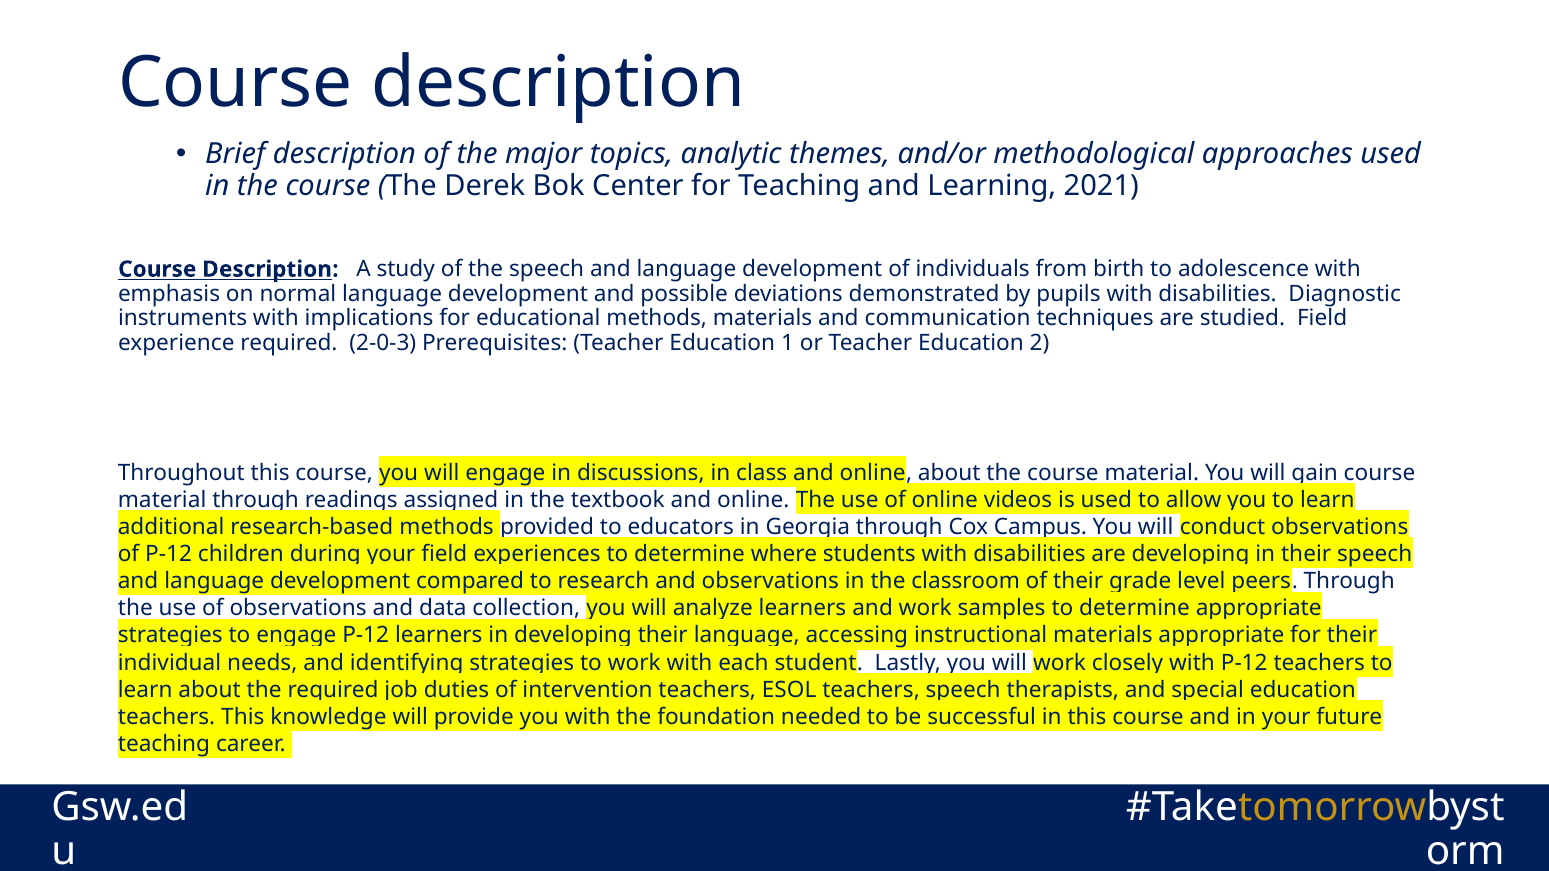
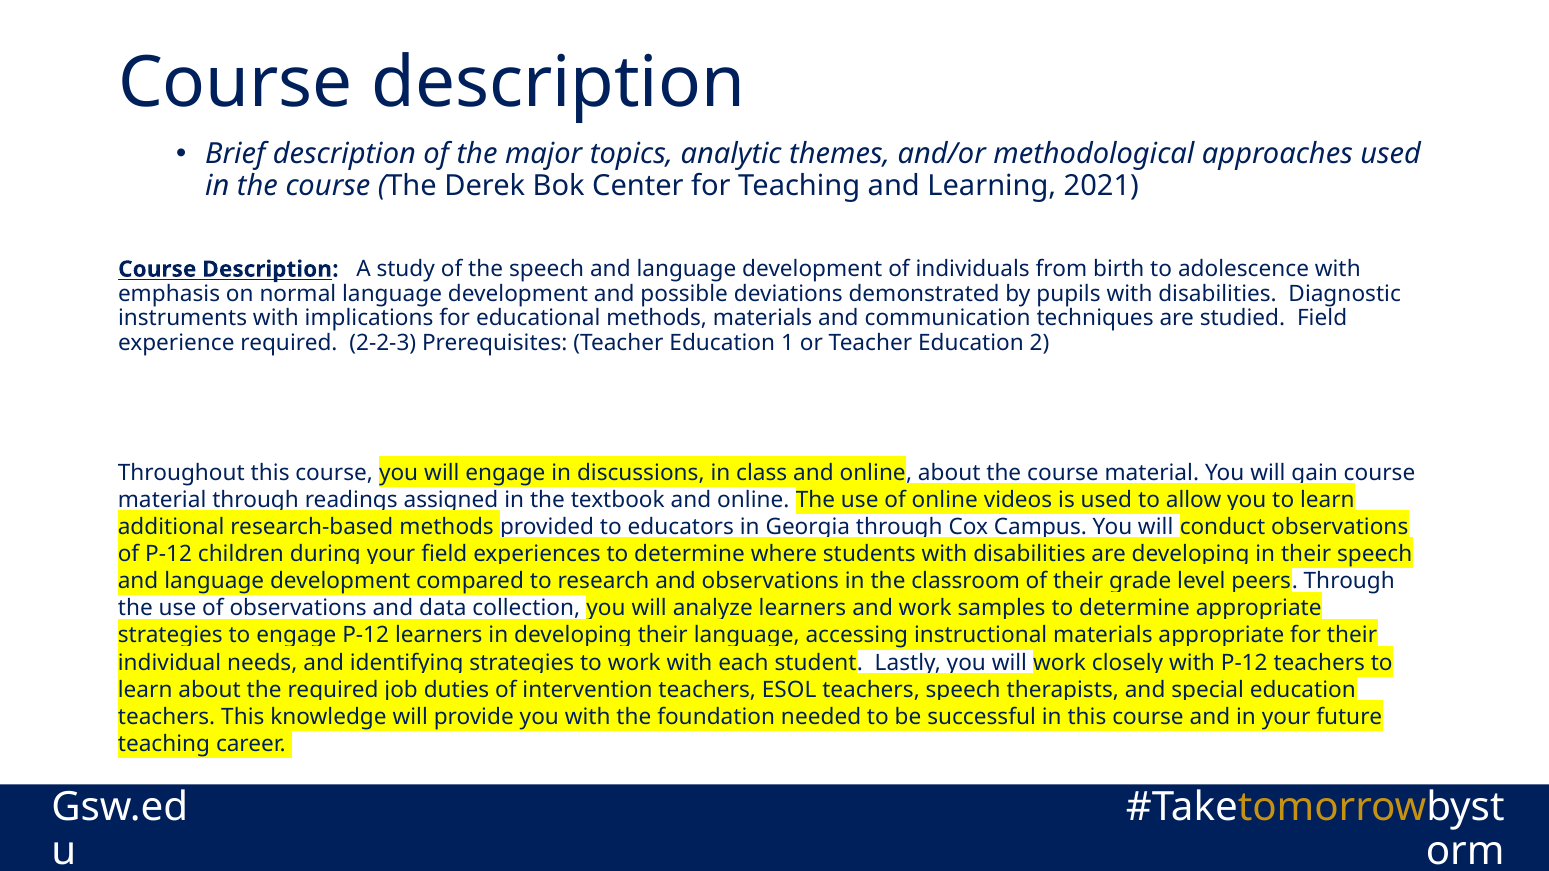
2-0-3: 2-0-3 -> 2-2-3 (383, 343)
